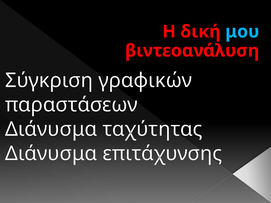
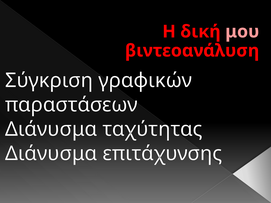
μου colour: light blue -> pink (242, 32)
